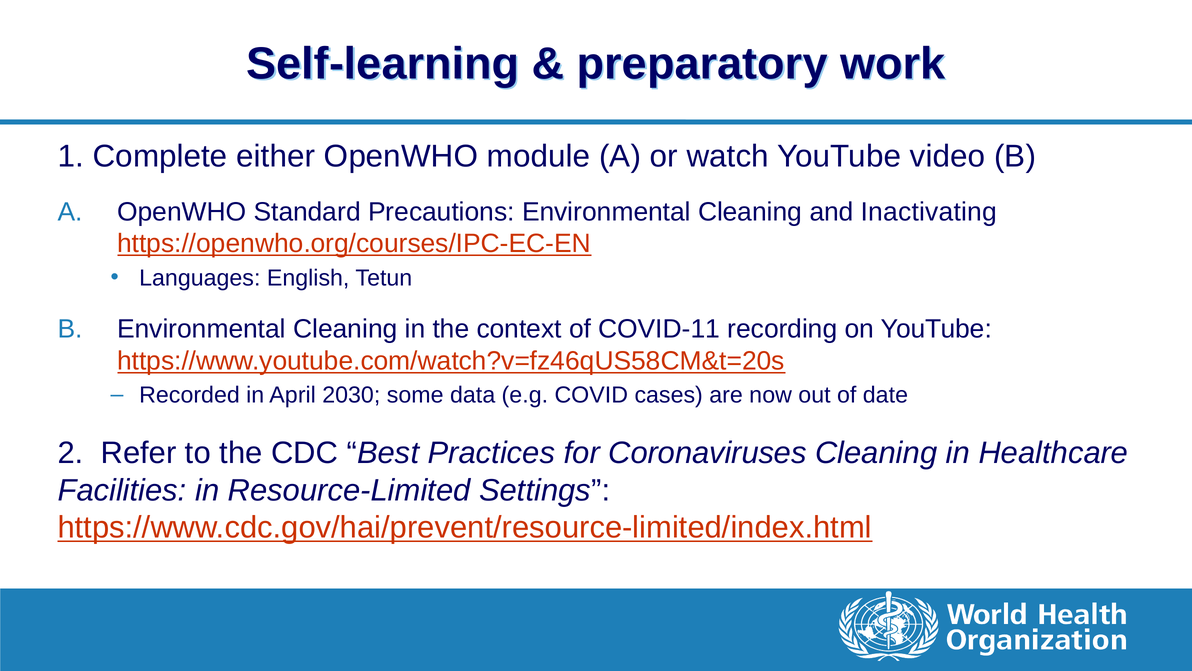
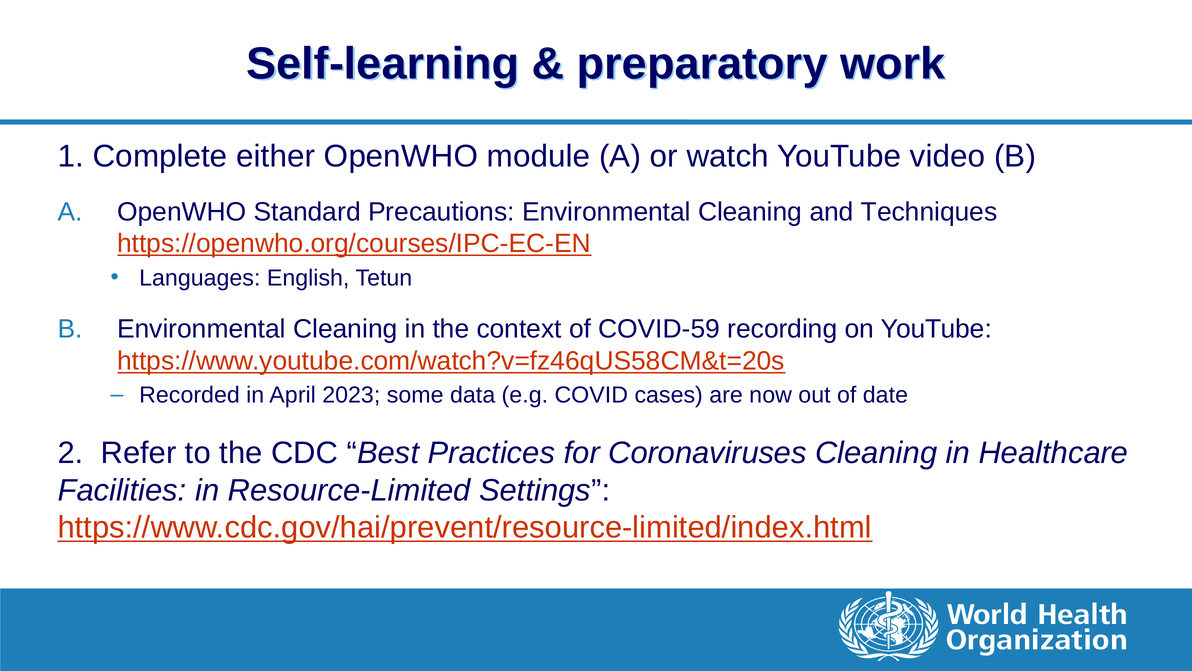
Inactivating: Inactivating -> Techniques (929, 212)
COVID-11: COVID-11 -> COVID-59 (659, 329)
2030: 2030 -> 2023 (351, 395)
